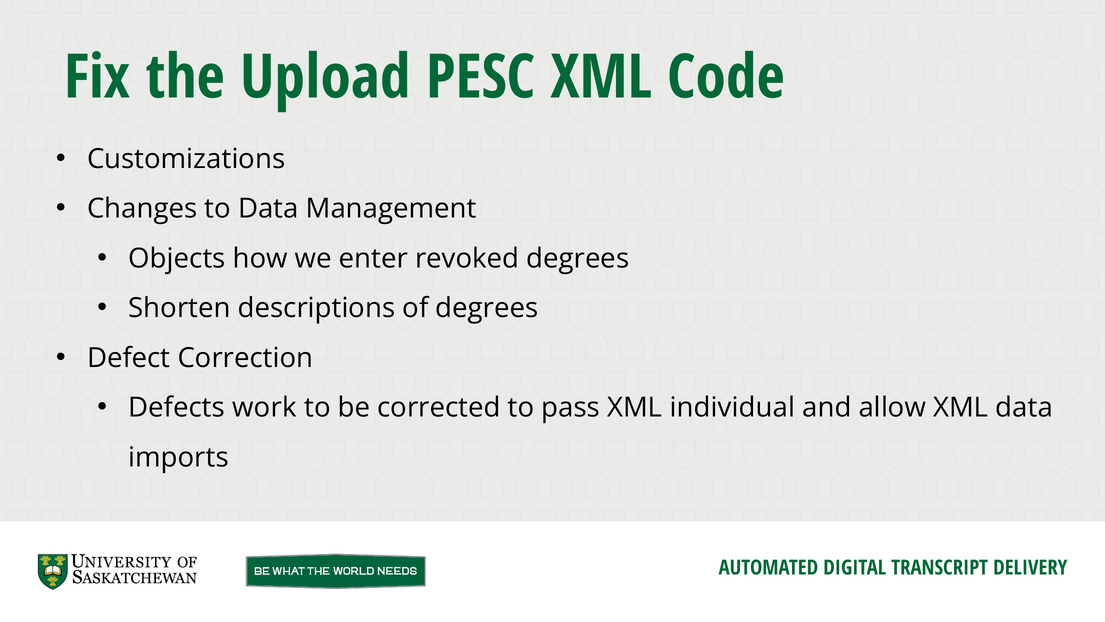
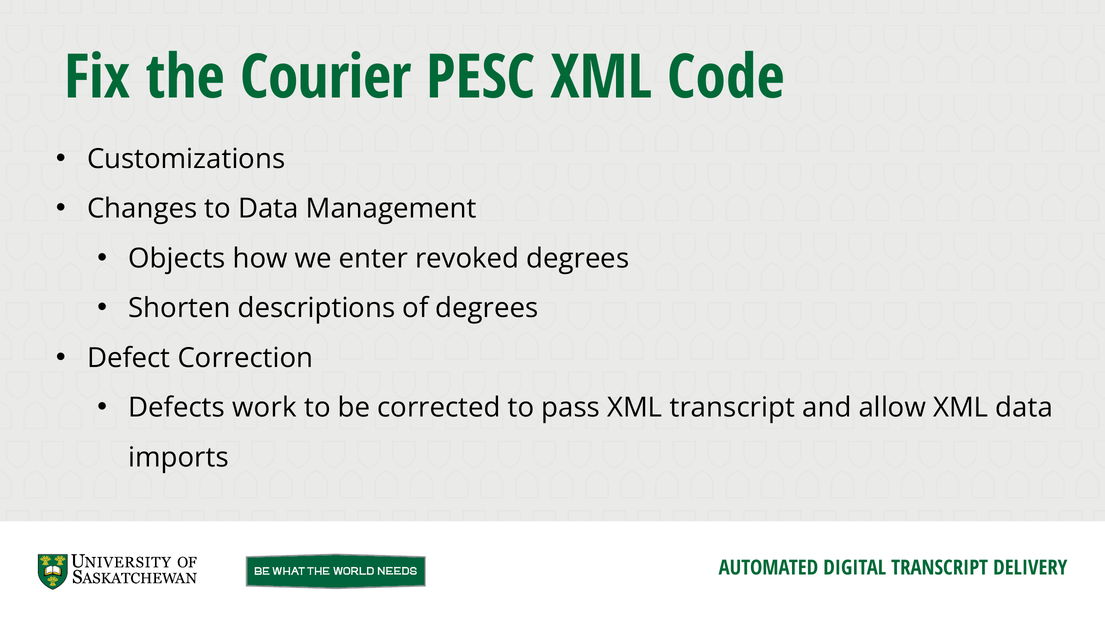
Upload: Upload -> Courier (326, 78)
XML individual: individual -> transcript (732, 408)
